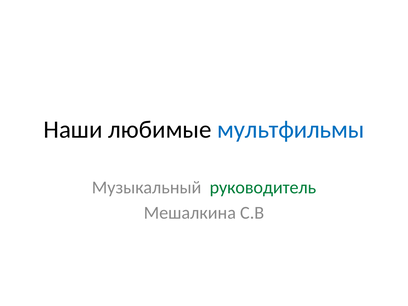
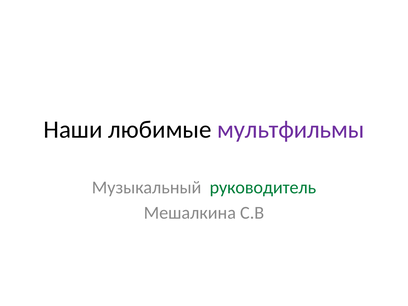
мультфильмы colour: blue -> purple (291, 130)
